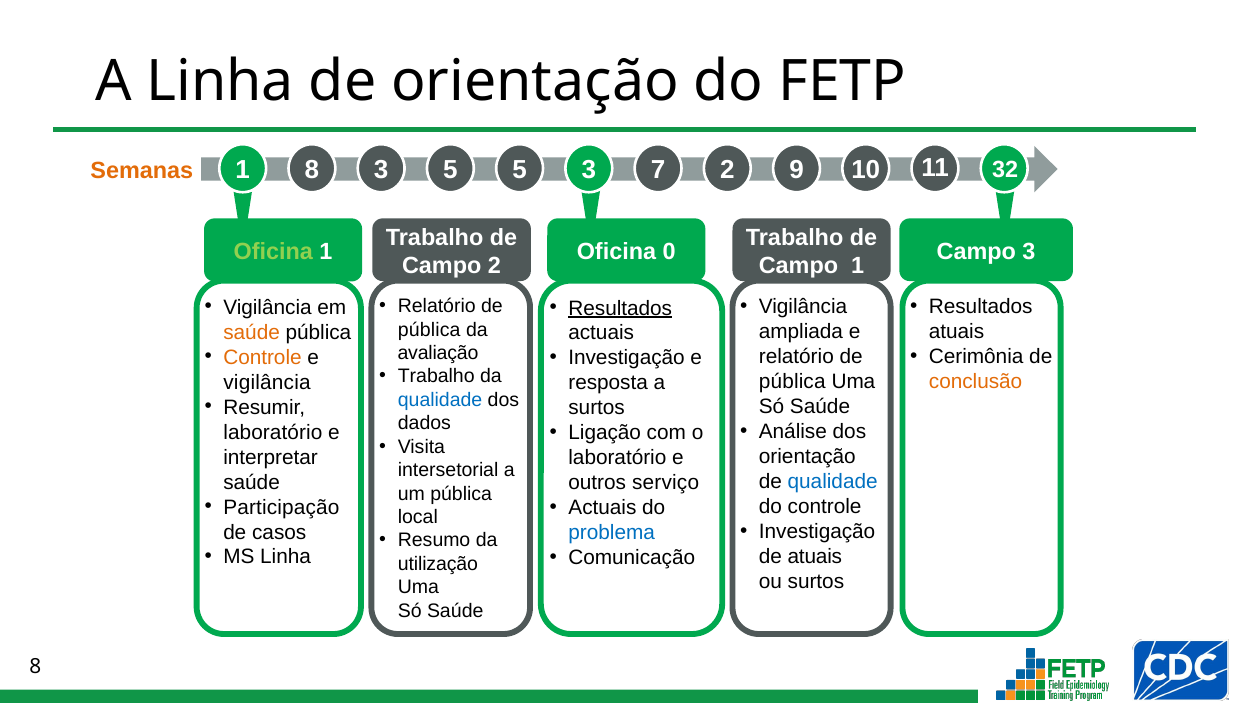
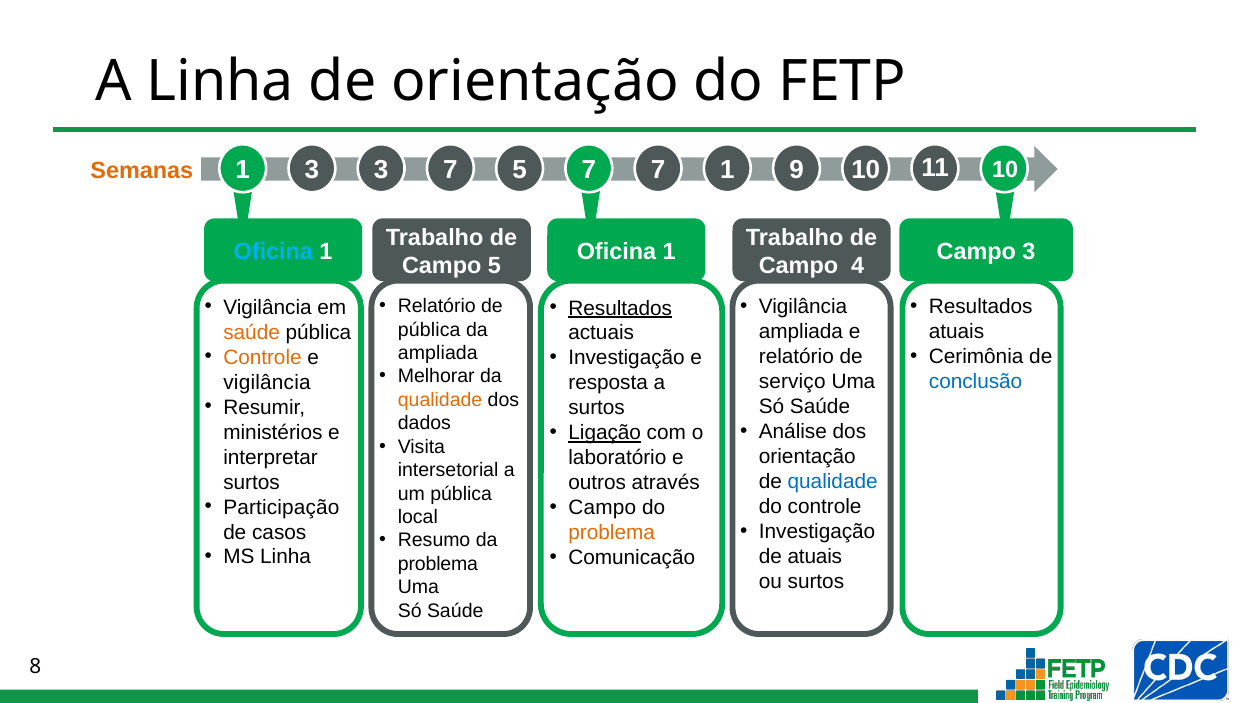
1 8: 8 -> 3 (312, 170)
3 5: 5 -> 7 (450, 170)
5 3: 3 -> 7 (589, 170)
7 2: 2 -> 1 (727, 170)
9 32: 32 -> 10 (1005, 170)
0: 0 -> 1 (669, 251)
Oficina colour: light green -> light blue (273, 251)
Campo 2: 2 -> 5 (494, 265)
Campo 1: 1 -> 4 (858, 265)
avaliação: avaliação -> ampliada (438, 353)
Trabalho: Trabalho -> Melhorar (436, 376)
pública: pública -> serviço (792, 382)
conclusão colour: orange -> blue (976, 382)
qualidade colour: blue -> orange (440, 400)
Ligação underline: none -> present (605, 433)
laboratório: laboratório -> ministérios (273, 432)
saúde: saúde -> surtos (252, 482)
serviço: serviço -> através (666, 483)
Actuais: Actuais -> Campo (602, 508)
problema colour: blue -> orange (612, 533)
utilização: utilização -> problema (438, 564)
